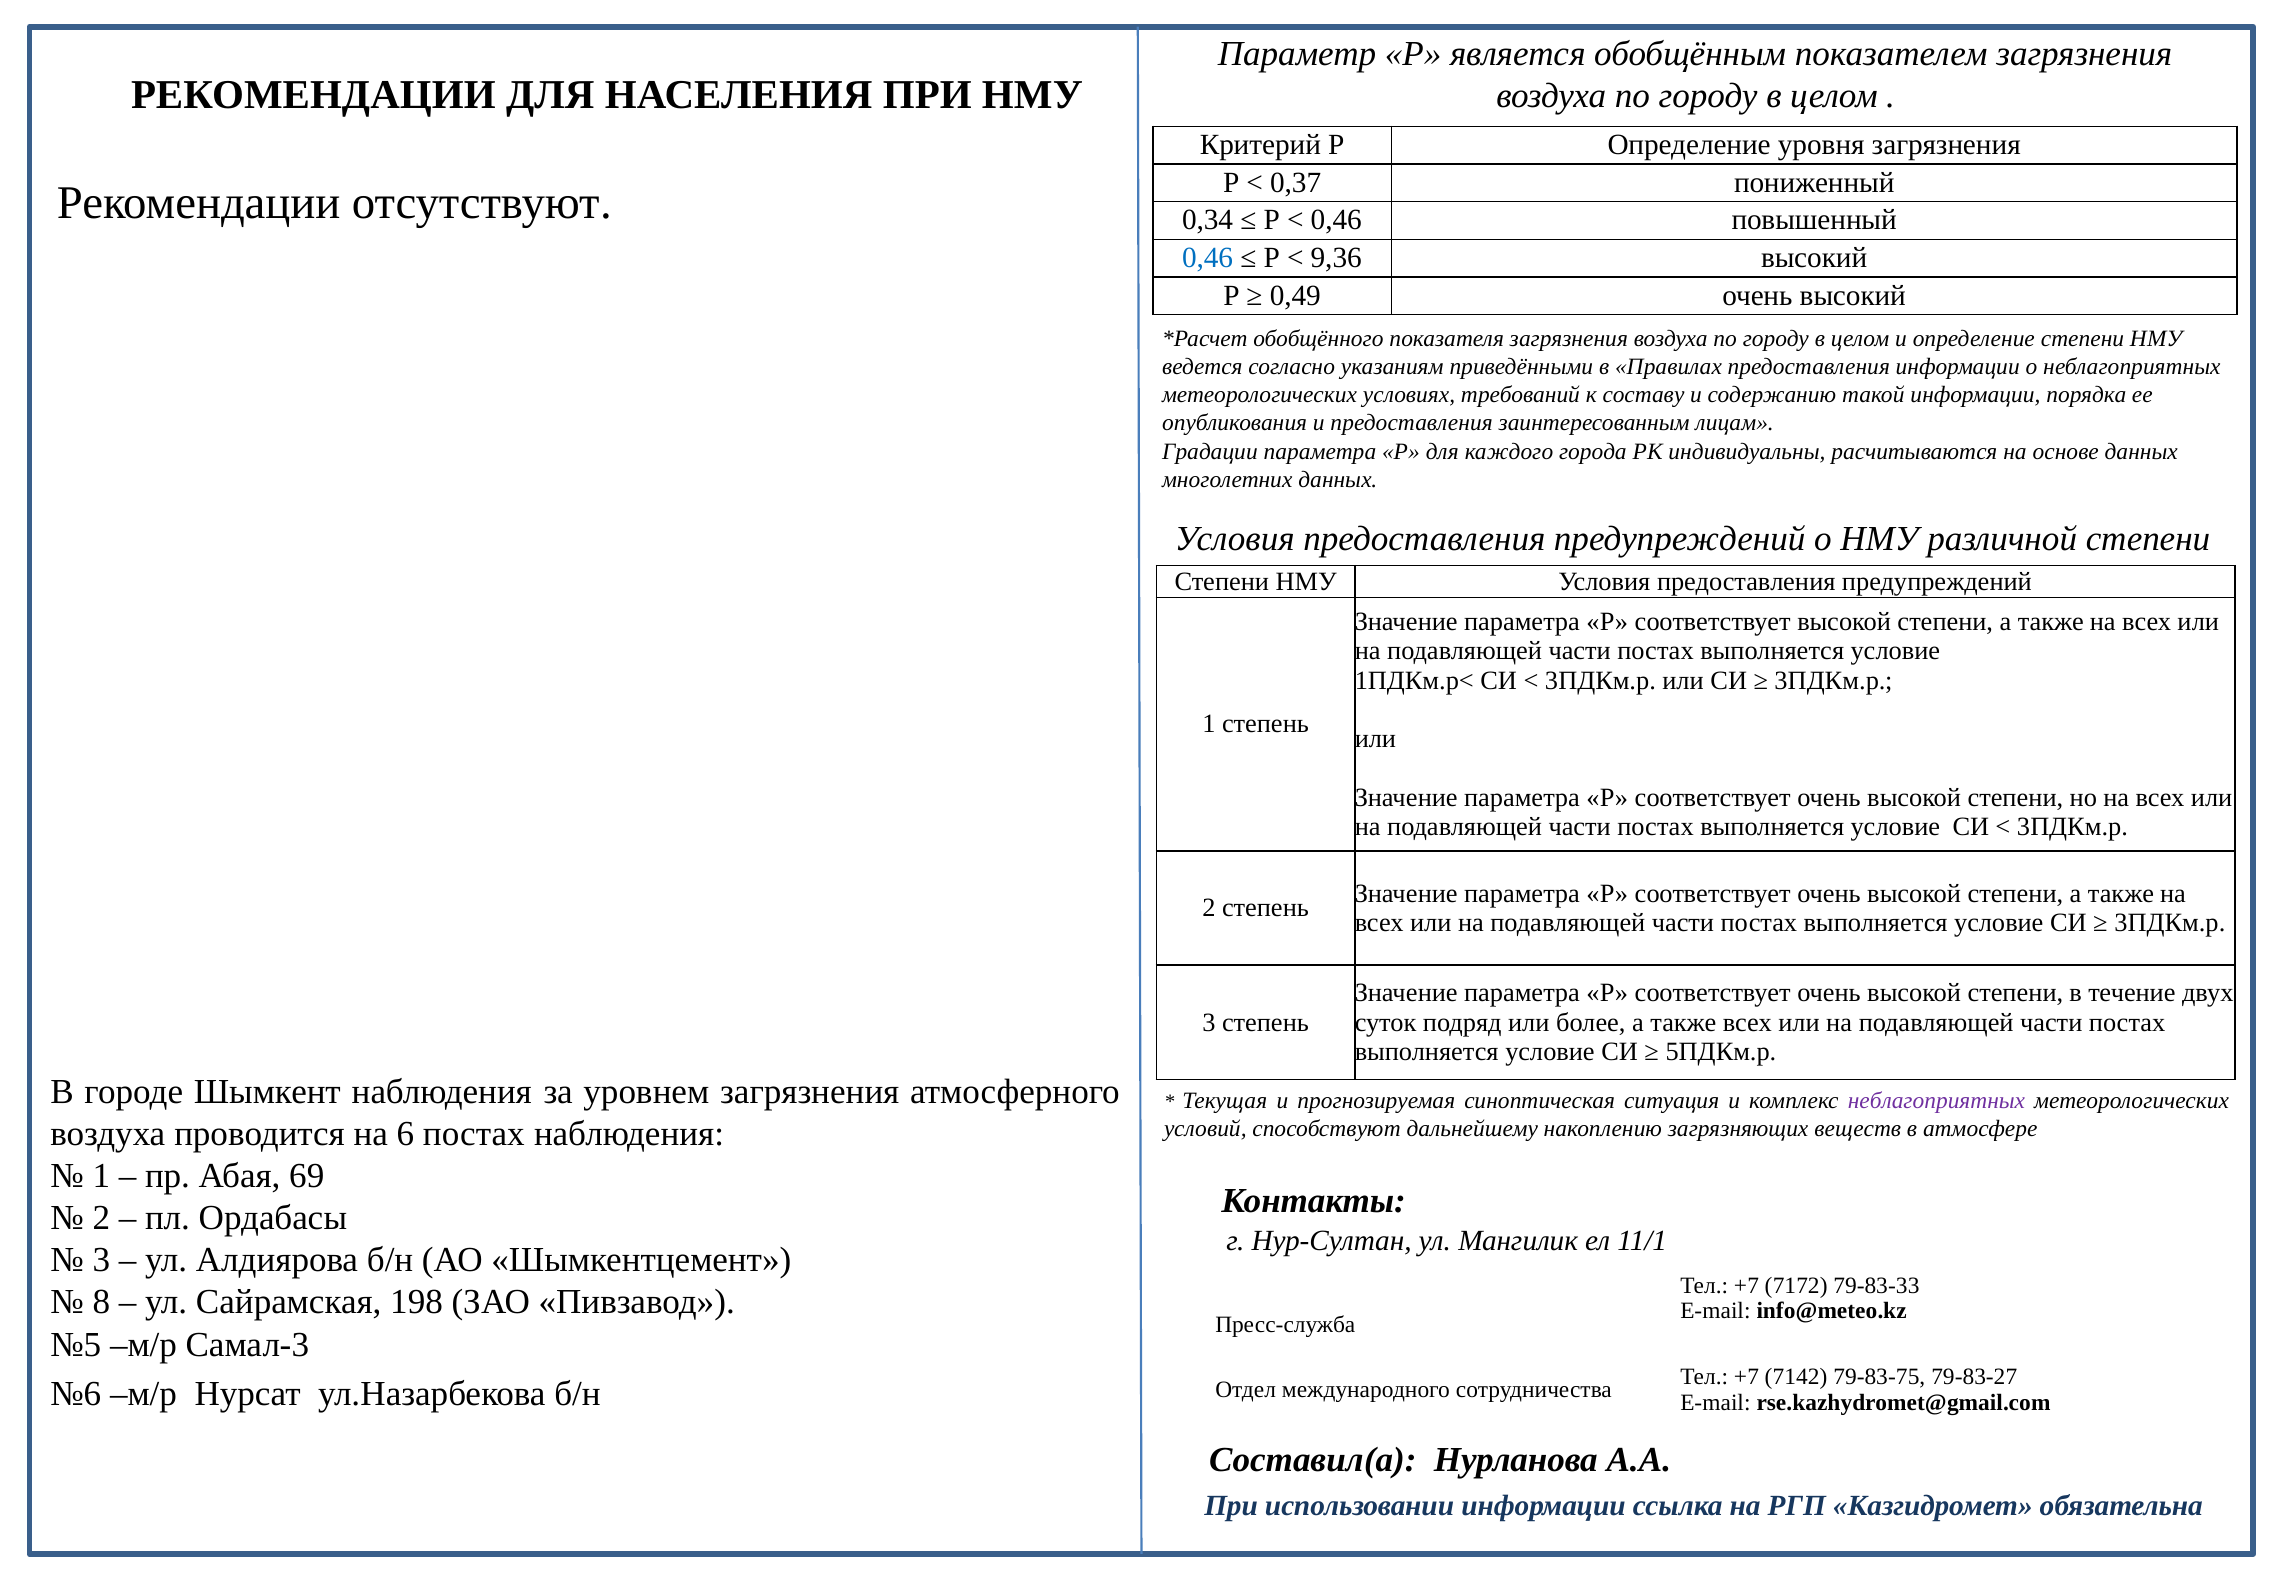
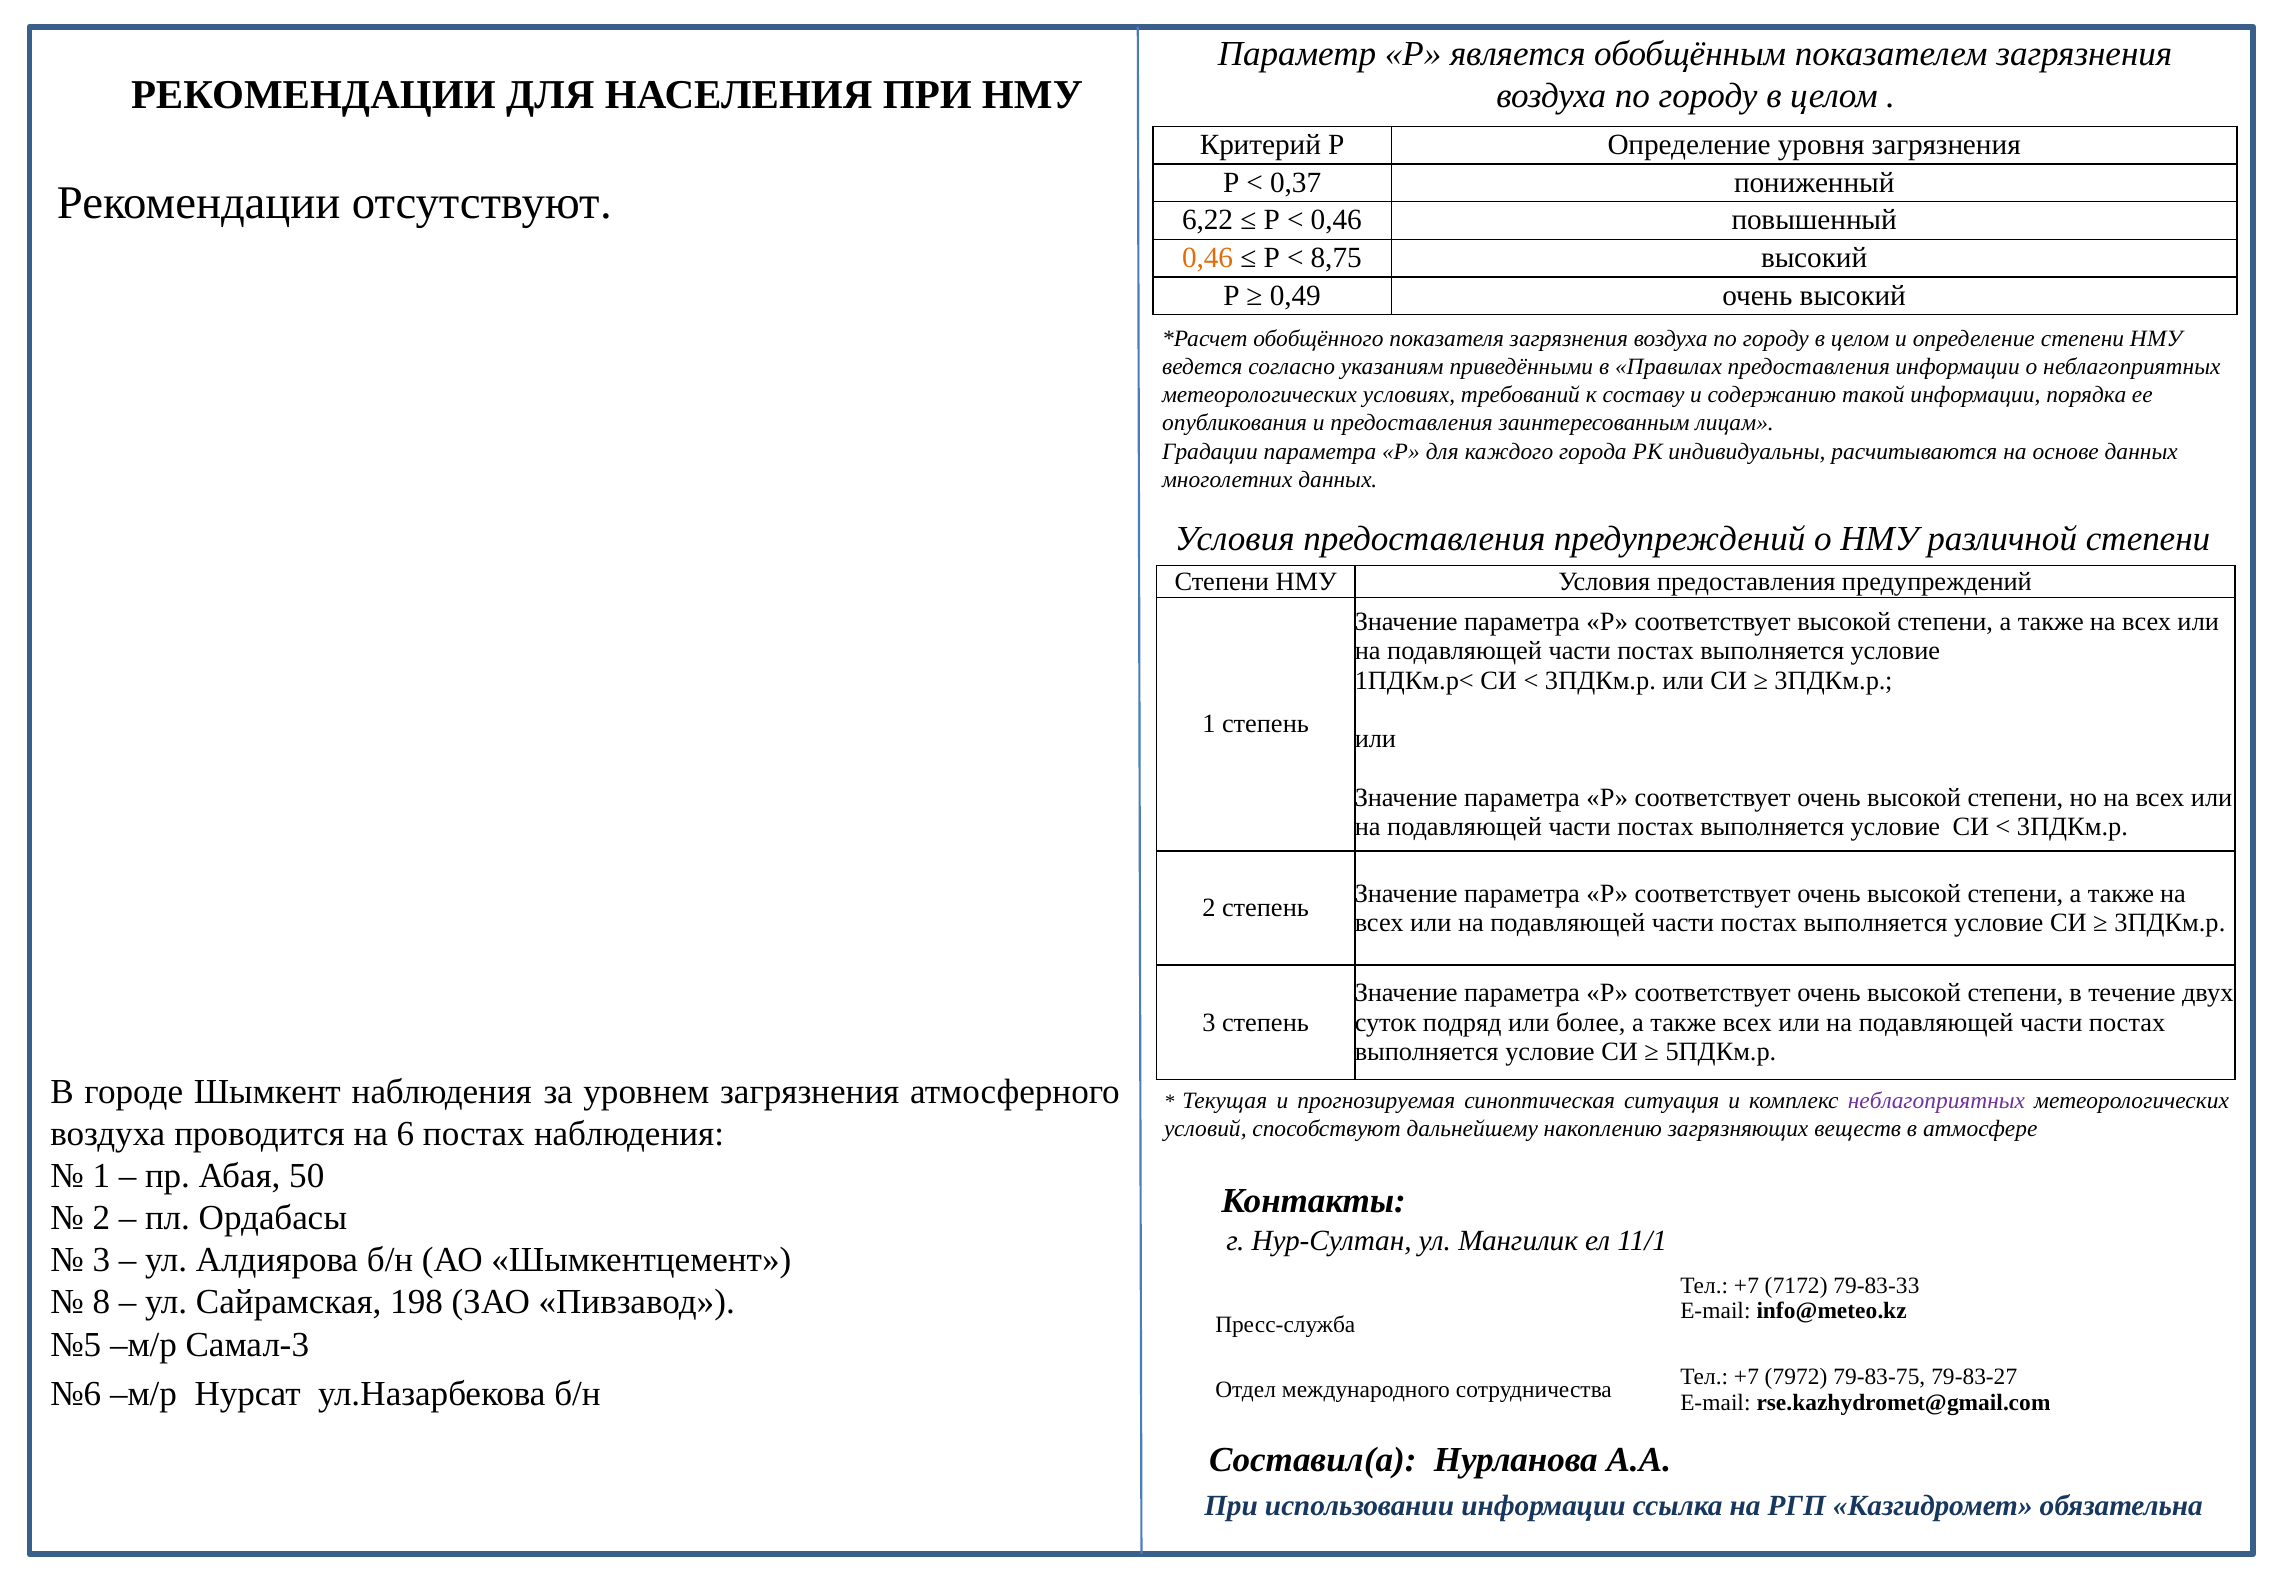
0,34: 0,34 -> 6,22 (1208, 220)
0,46 colour: blue -> orange (1208, 258)
9,36: 9,36 -> 8,75 (1336, 258)
69: 69 -> 50 (307, 1175)
7142: 7142 -> 7972 (1796, 1376)
